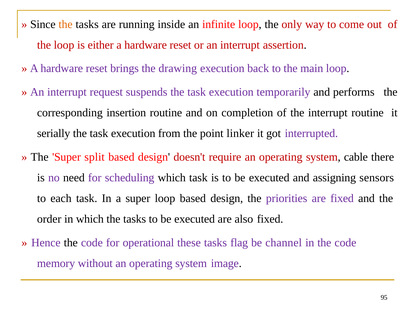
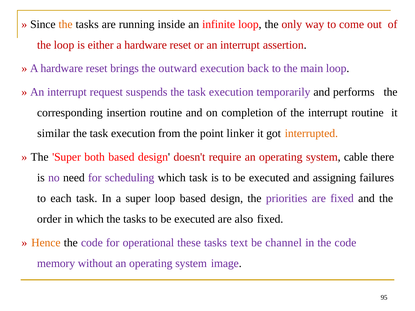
drawing: drawing -> outward (178, 69)
serially: serially -> similar (54, 134)
interrupted colour: purple -> orange (311, 134)
split: split -> both (95, 157)
sensors: sensors -> failures (377, 178)
Hence colour: purple -> orange (46, 243)
flag: flag -> text (239, 243)
